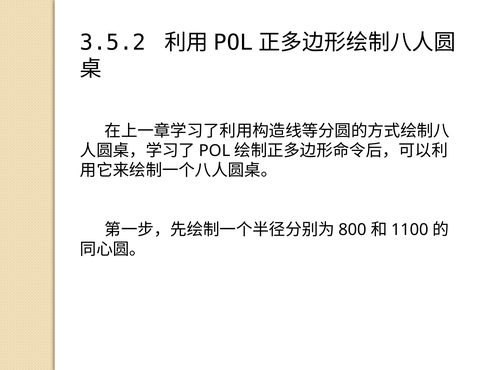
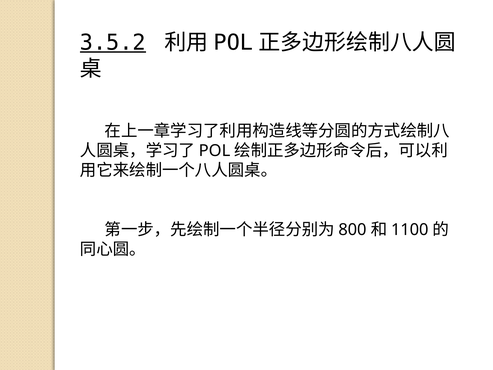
3.5.2 underline: none -> present (113, 43)
